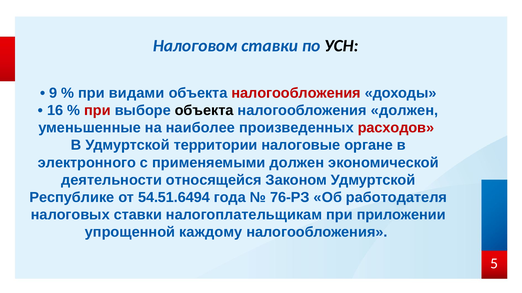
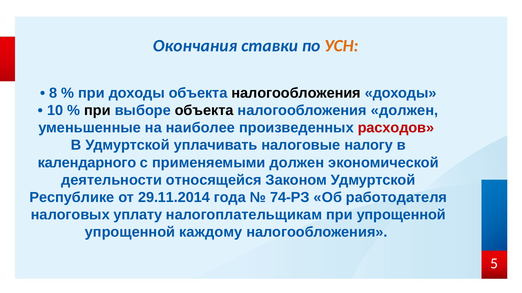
Налоговом: Налоговом -> Окончания (195, 46)
УСН colour: black -> orange (341, 46)
9: 9 -> 8 (53, 93)
при видами: видами -> доходы (137, 93)
налогообложения colour: red -> black (296, 93)
16: 16 -> 10 (55, 111)
при colour: red -> black (97, 111)
территории: территории -> уплачивать (216, 146)
органе: органе -> налогу (369, 146)
электронного: электронного -> календарного (87, 163)
54.51.6494: 54.51.6494 -> 29.11.2014 (174, 198)
76-РЗ: 76-РЗ -> 74-РЗ (290, 198)
налоговых ставки: ставки -> уплату (138, 215)
при приложении: приложении -> упрощенной (401, 215)
